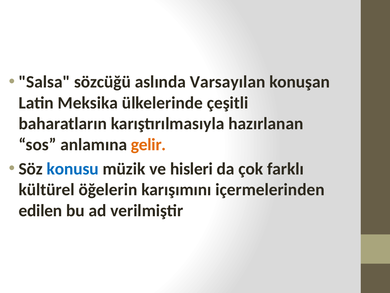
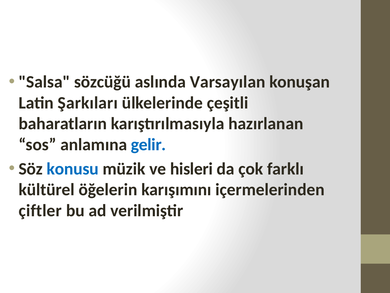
Meksika: Meksika -> Şarkıları (88, 103)
gelir colour: orange -> blue (148, 144)
edilen: edilen -> çiftler (40, 210)
